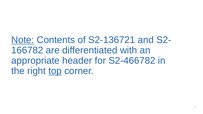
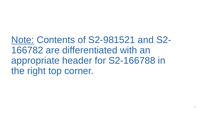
S2-136721: S2-136721 -> S2-981521 (112, 40)
S2-466782: S2-466782 -> S2-166788 (132, 61)
top underline: present -> none (55, 71)
